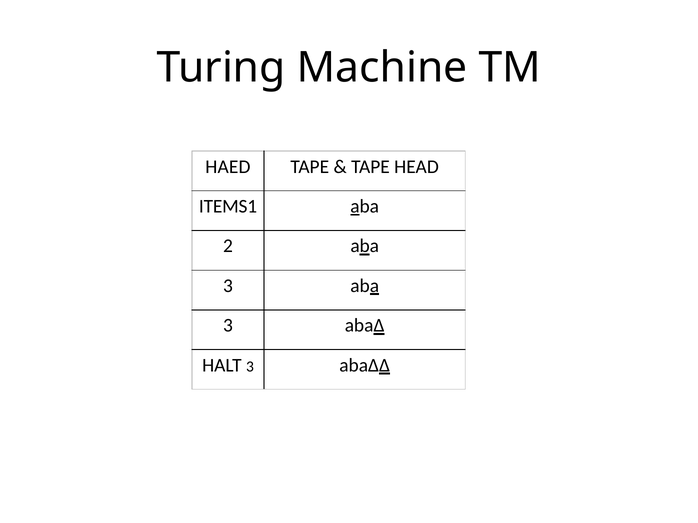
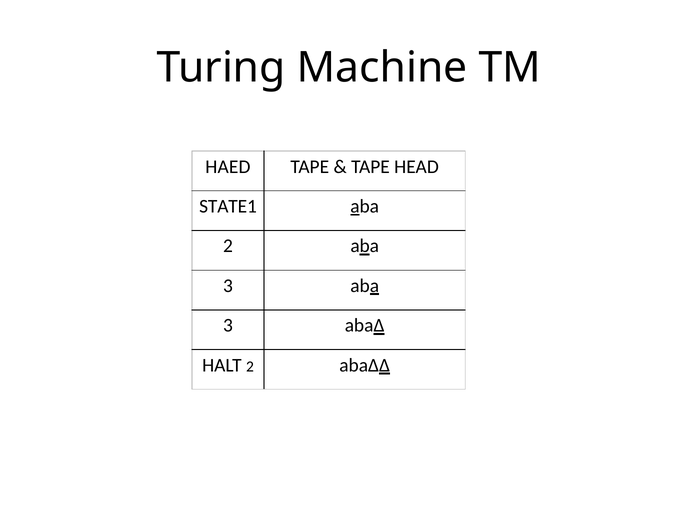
ITEMS1: ITEMS1 -> STATE1 (228, 207)
HALT 3: 3 -> 2 (250, 367)
